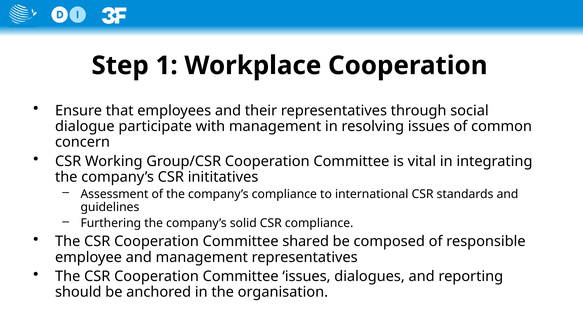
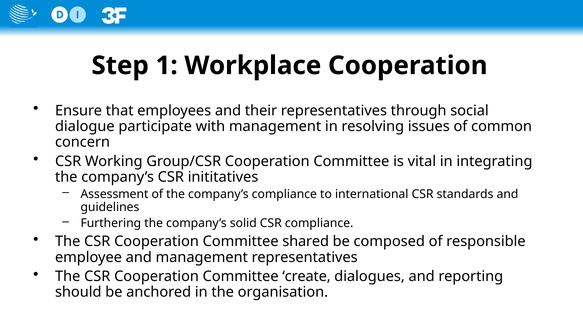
Committee issues: issues -> create (306, 276)
